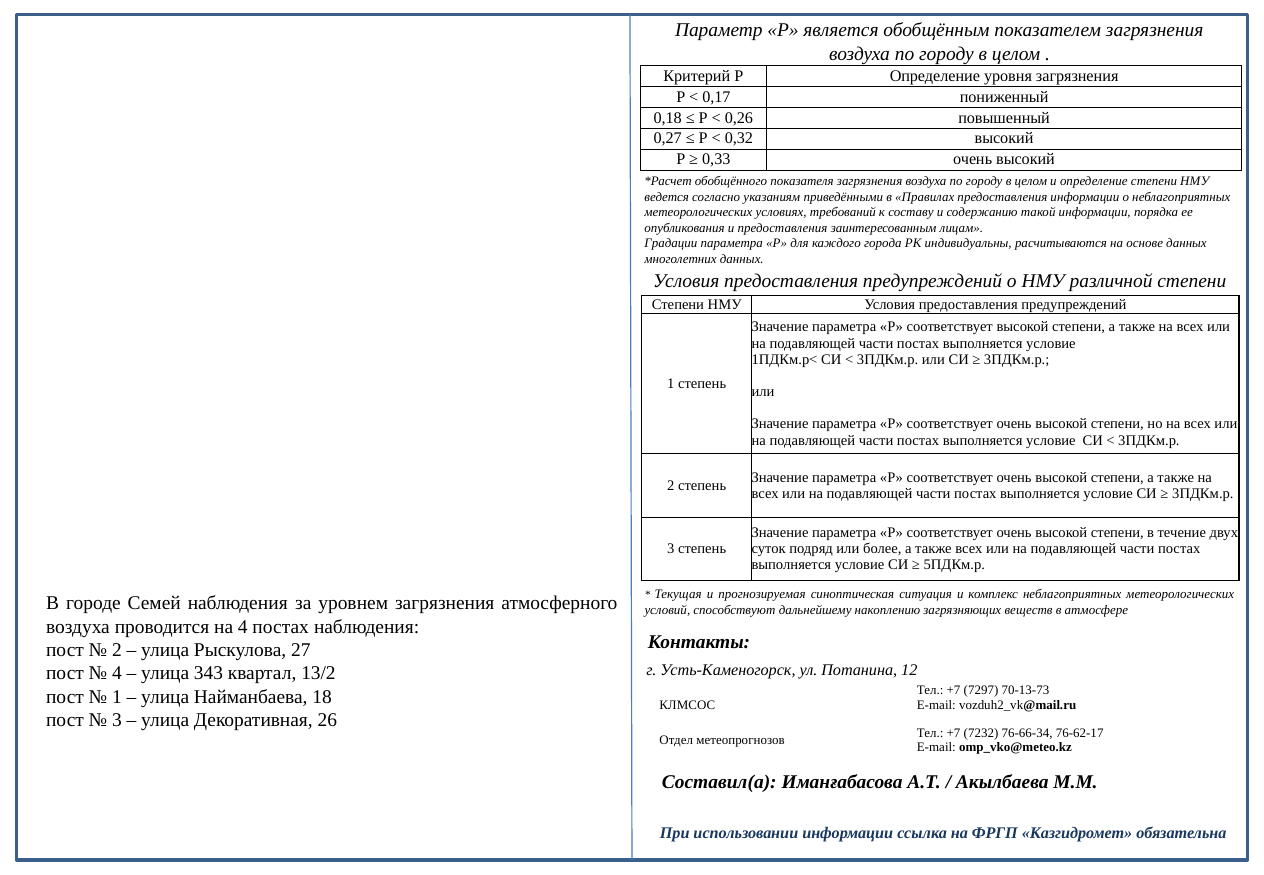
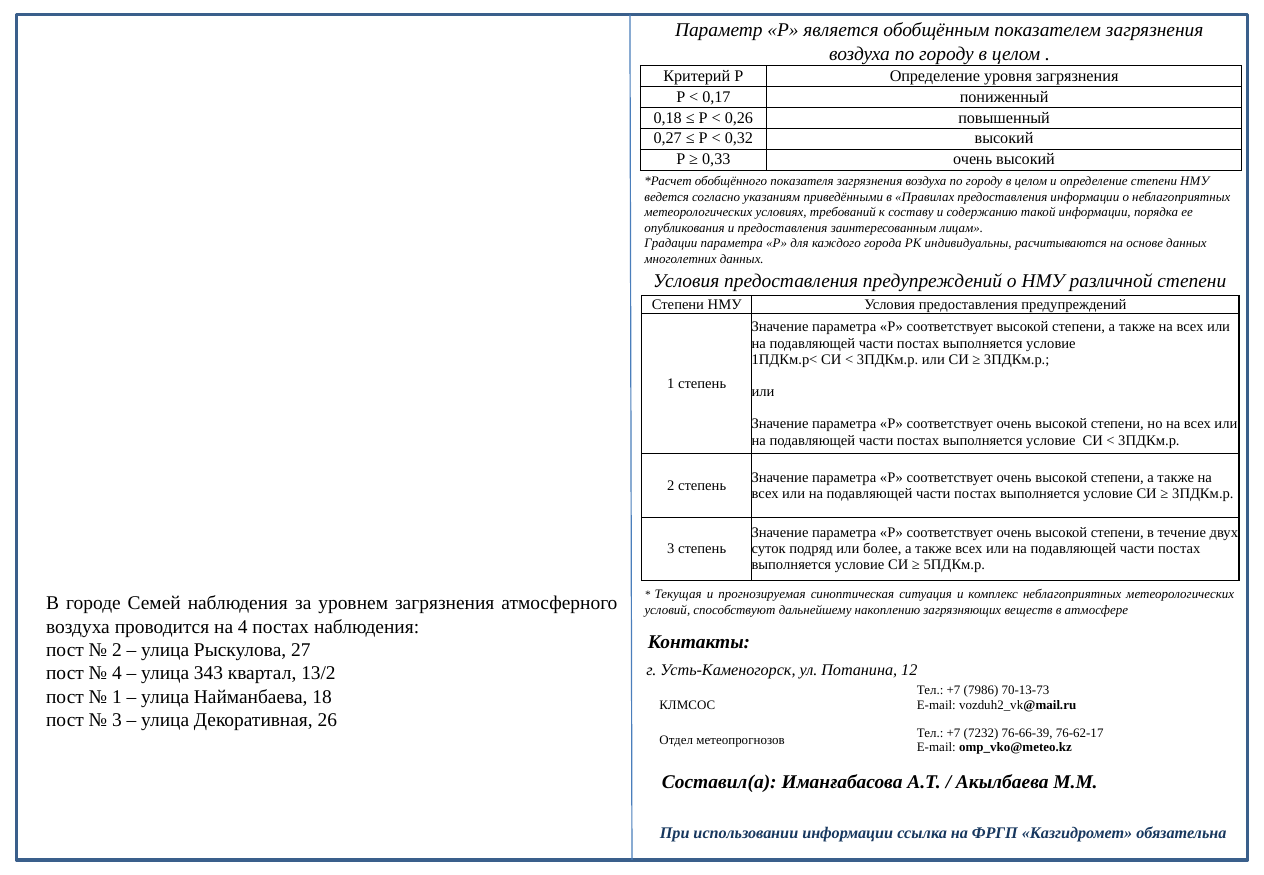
7297: 7297 -> 7986 (981, 690)
76-66-34: 76-66-34 -> 76-66-39 (1027, 733)
